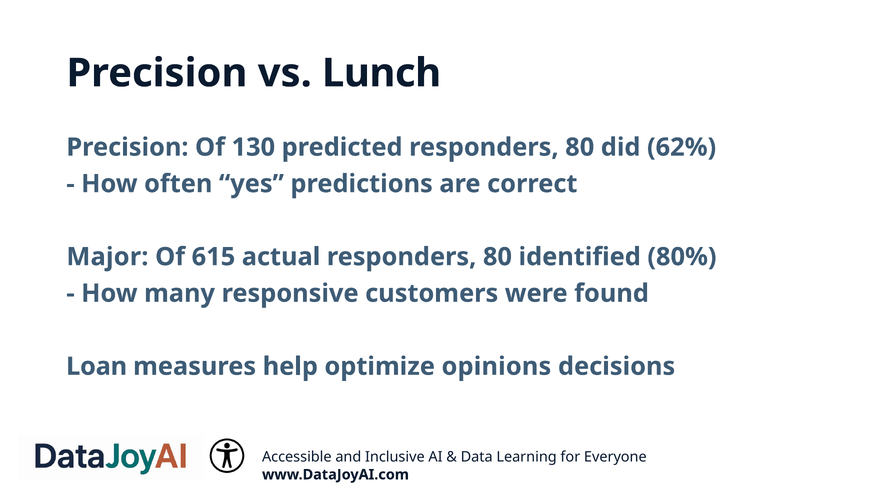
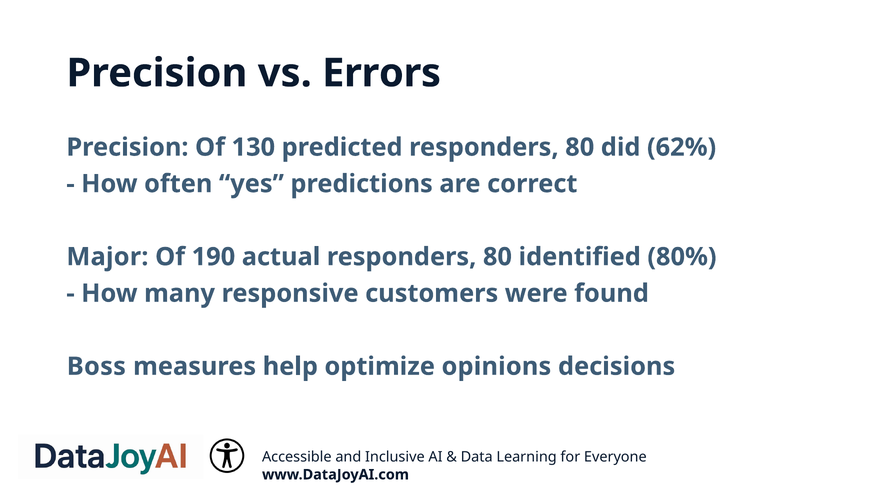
Lunch: Lunch -> Errors (382, 73)
615: 615 -> 190 (213, 257)
Loan: Loan -> Boss (96, 366)
